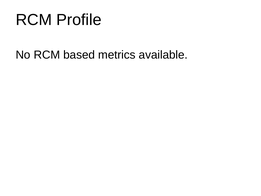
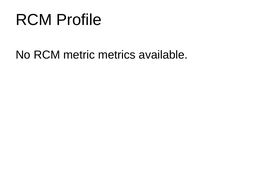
based: based -> metric (79, 55)
